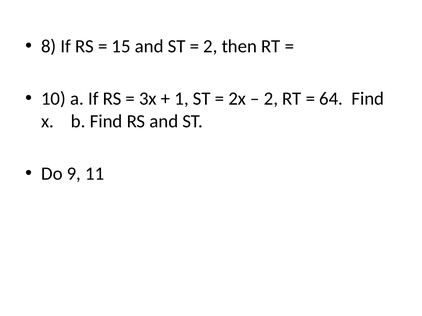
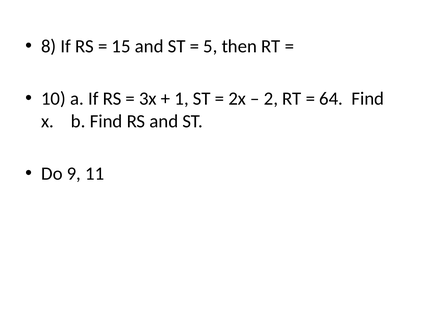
2: 2 -> 5 (210, 46)
